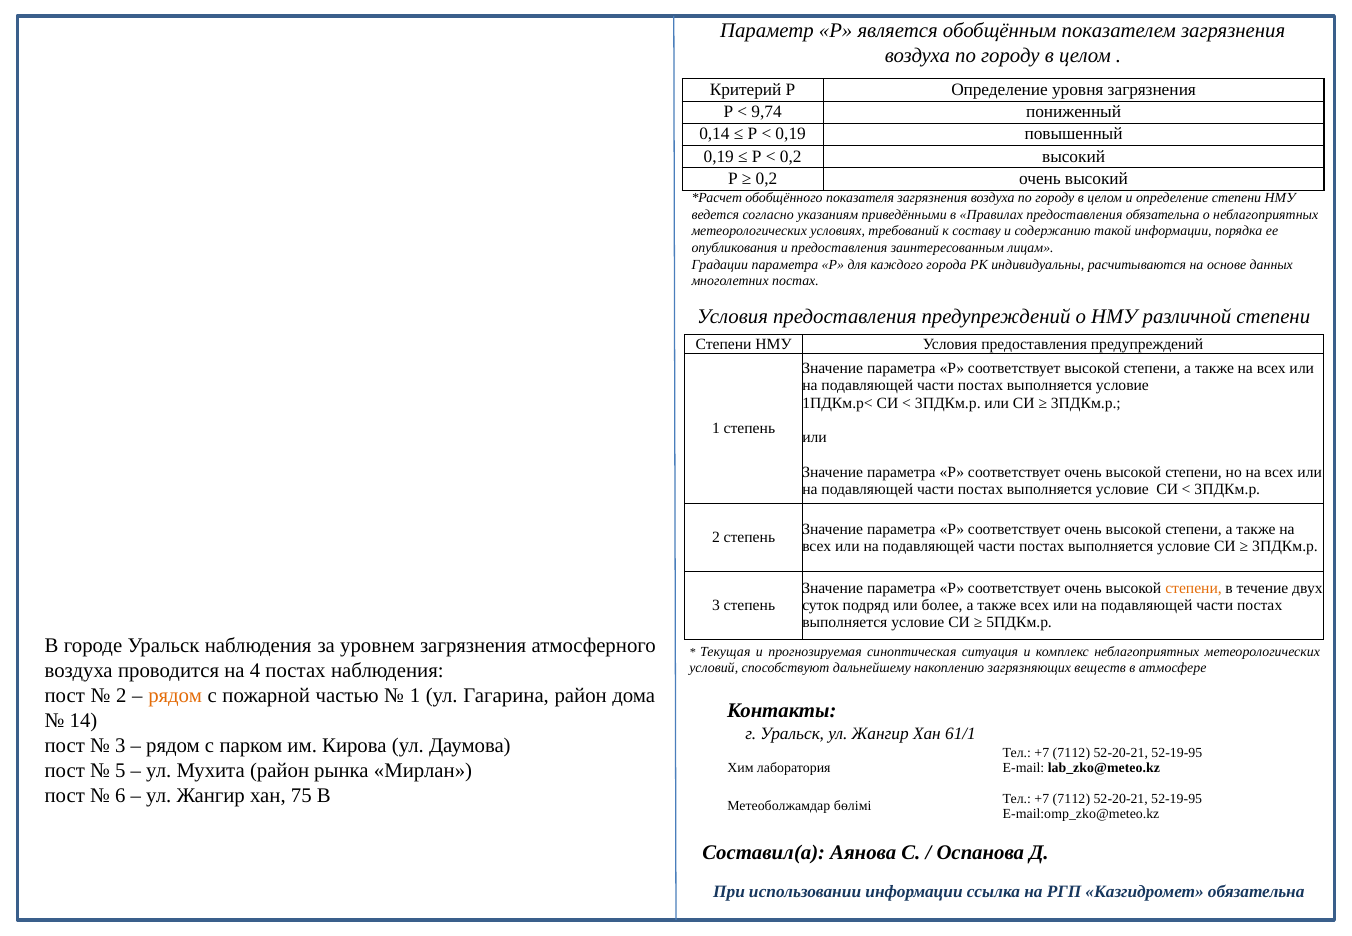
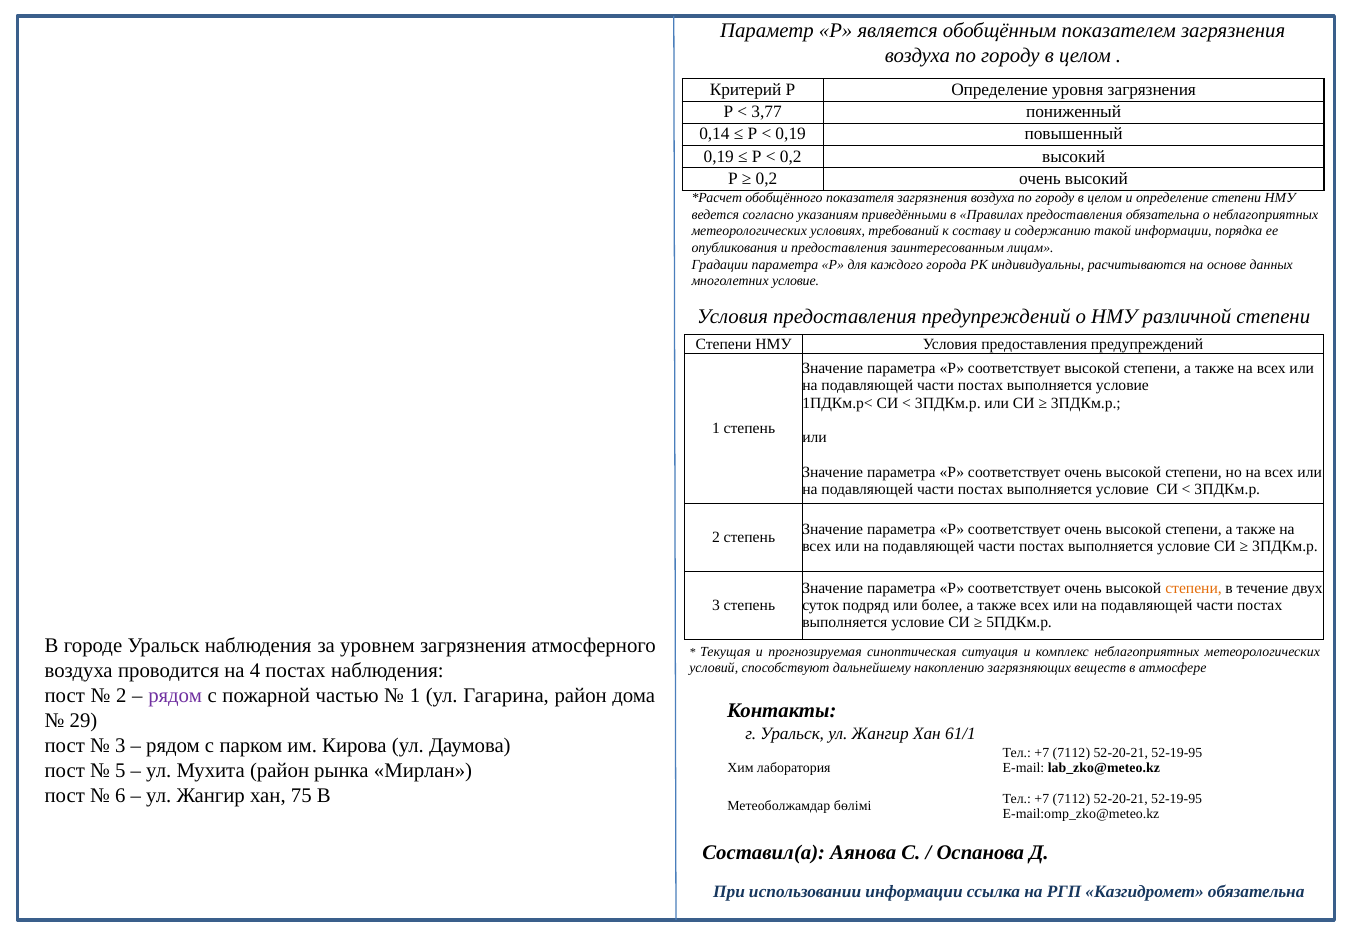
9,74: 9,74 -> 3,77 (767, 112)
многолетних постах: постах -> условие (796, 281)
рядом colour: orange -> purple (175, 696)
14: 14 -> 29 (83, 721)
